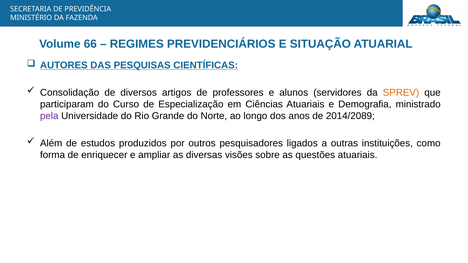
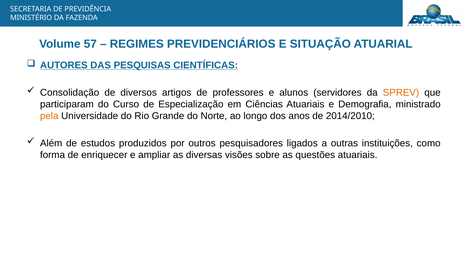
66: 66 -> 57 (90, 44)
pela colour: purple -> orange (49, 116)
2014/2089: 2014/2089 -> 2014/2010 (350, 116)
